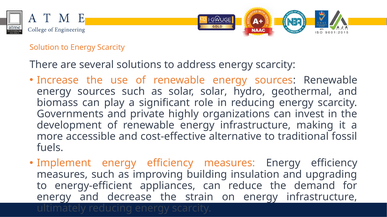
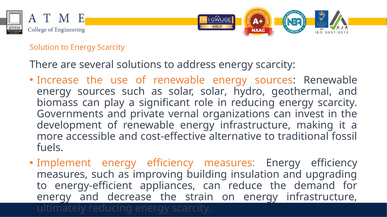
highly: highly -> vernal (184, 114)
